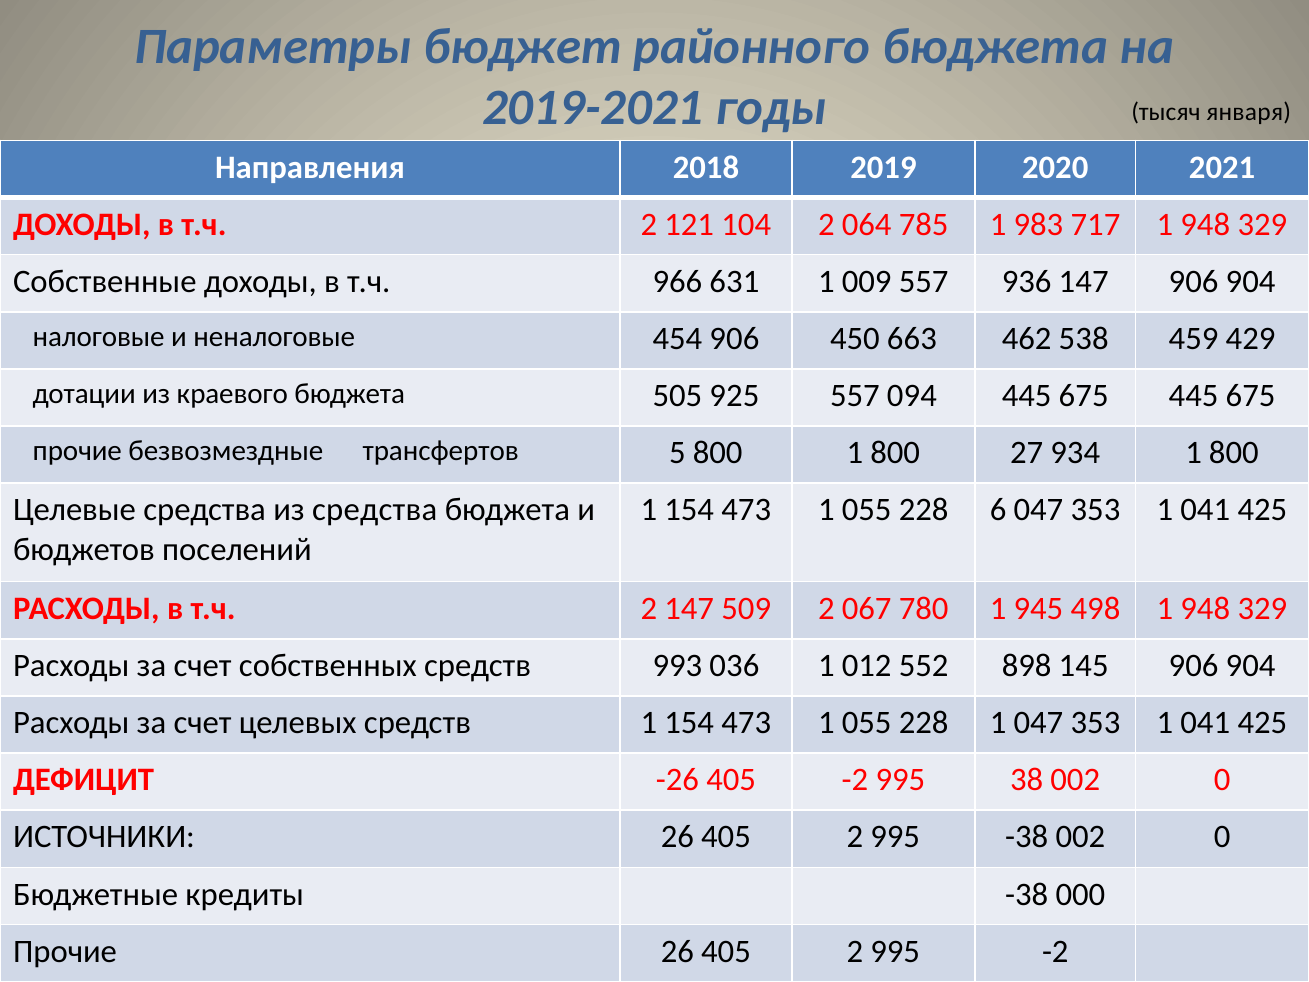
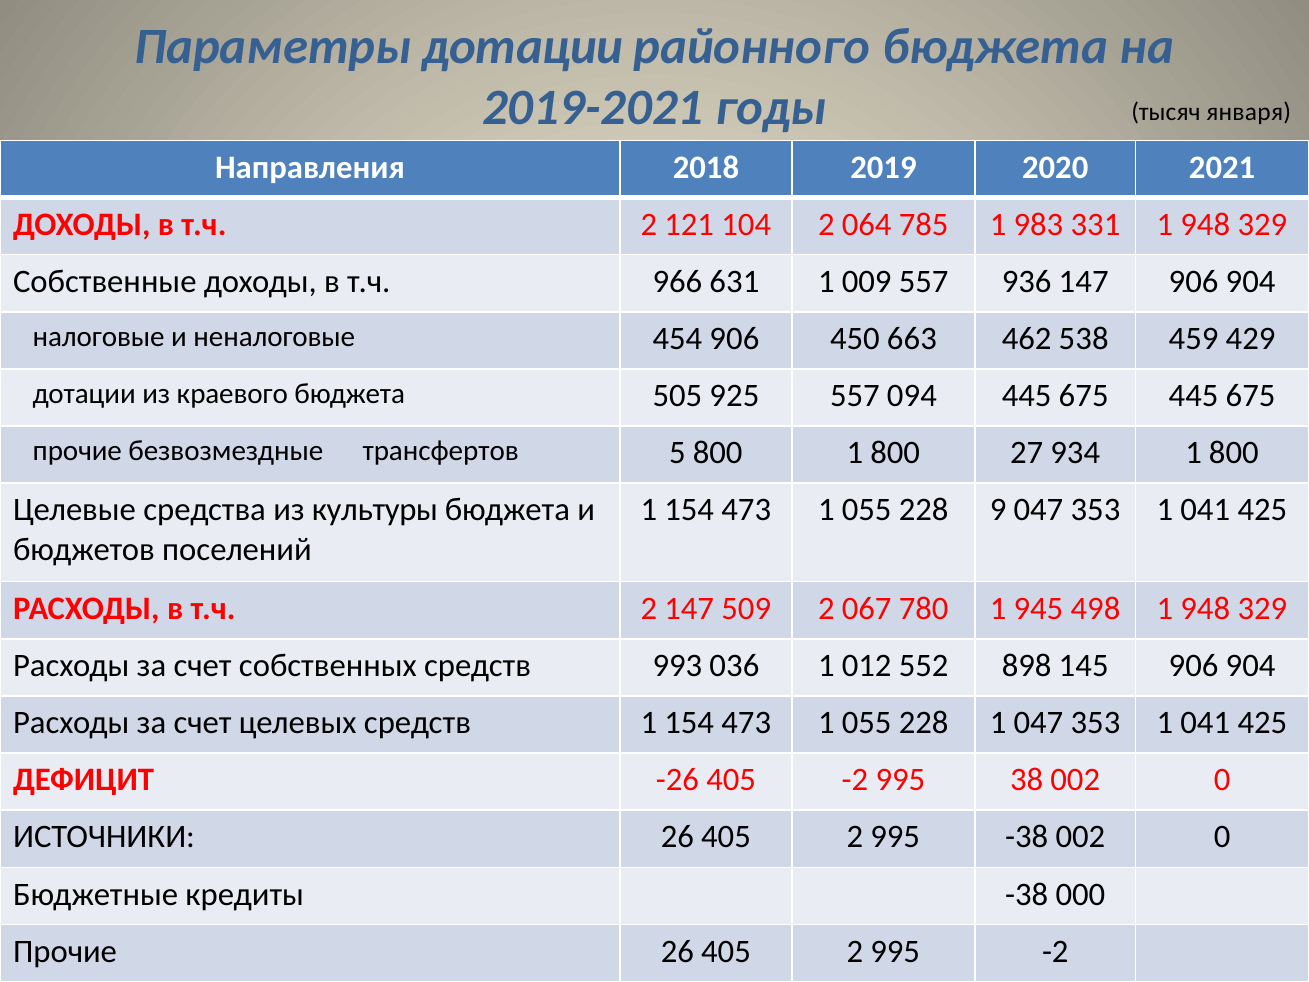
Параметры бюджет: бюджет -> дотации (523, 46)
717: 717 -> 331 (1095, 224)
из средства: средства -> культуры (375, 510)
6: 6 -> 9 (998, 510)
